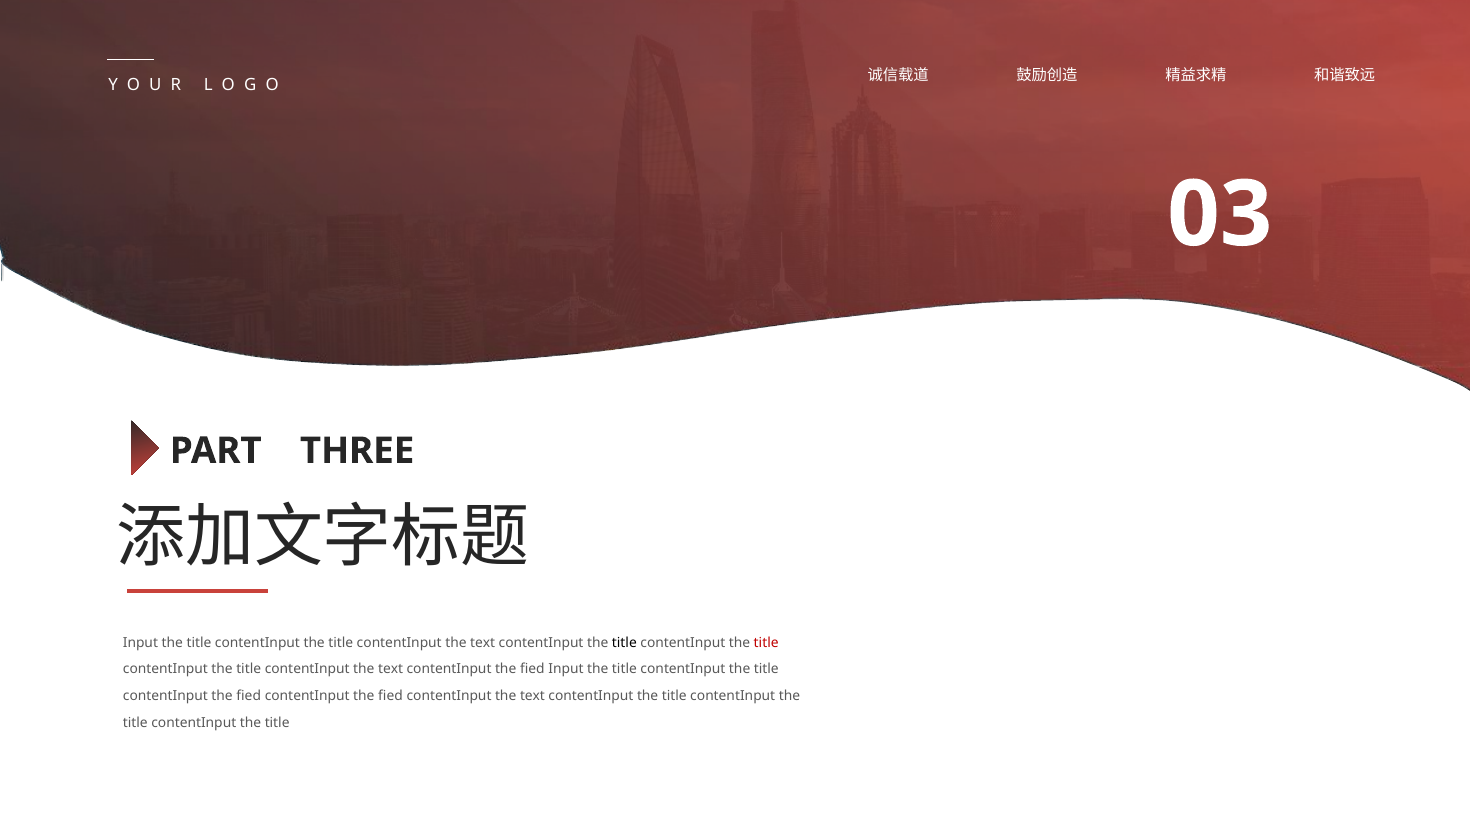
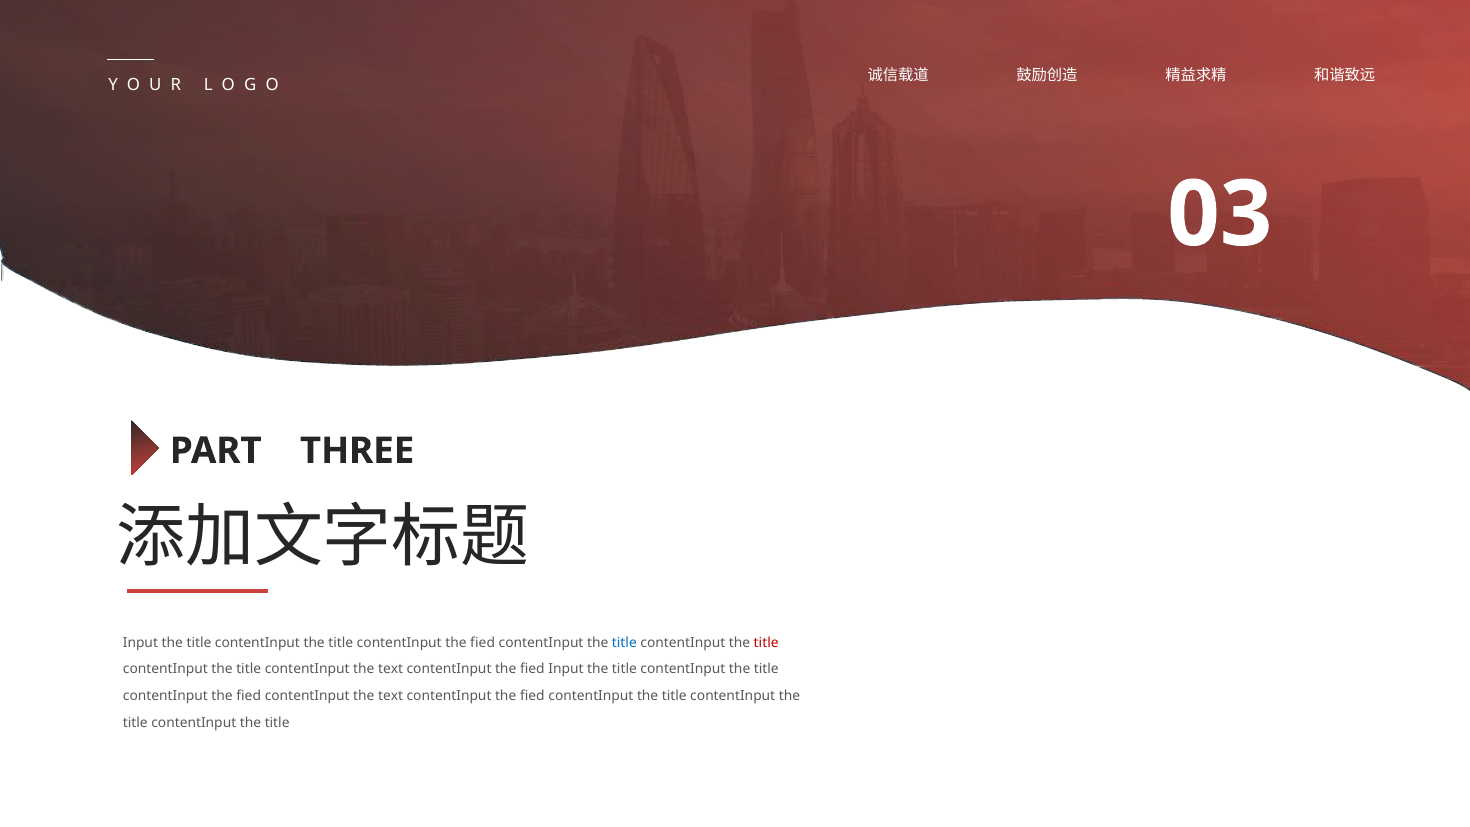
text: text -> fied (483, 643)
title colour: black -> blue (624, 643)
fied: fied -> text (391, 696)
text: text -> fied (532, 696)
